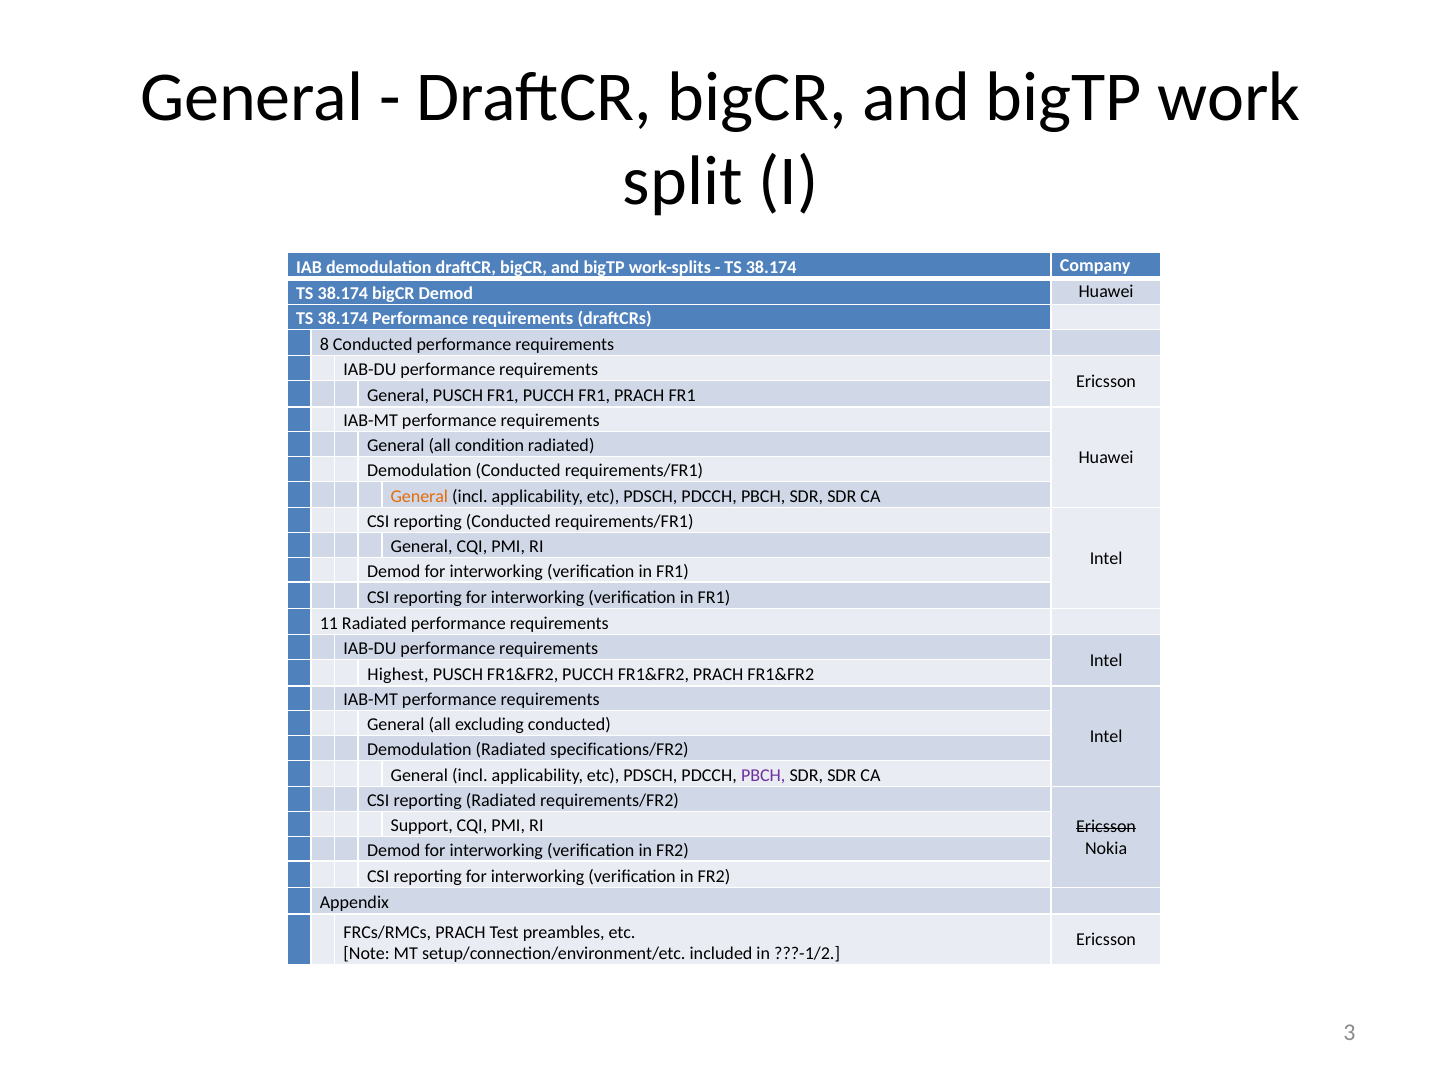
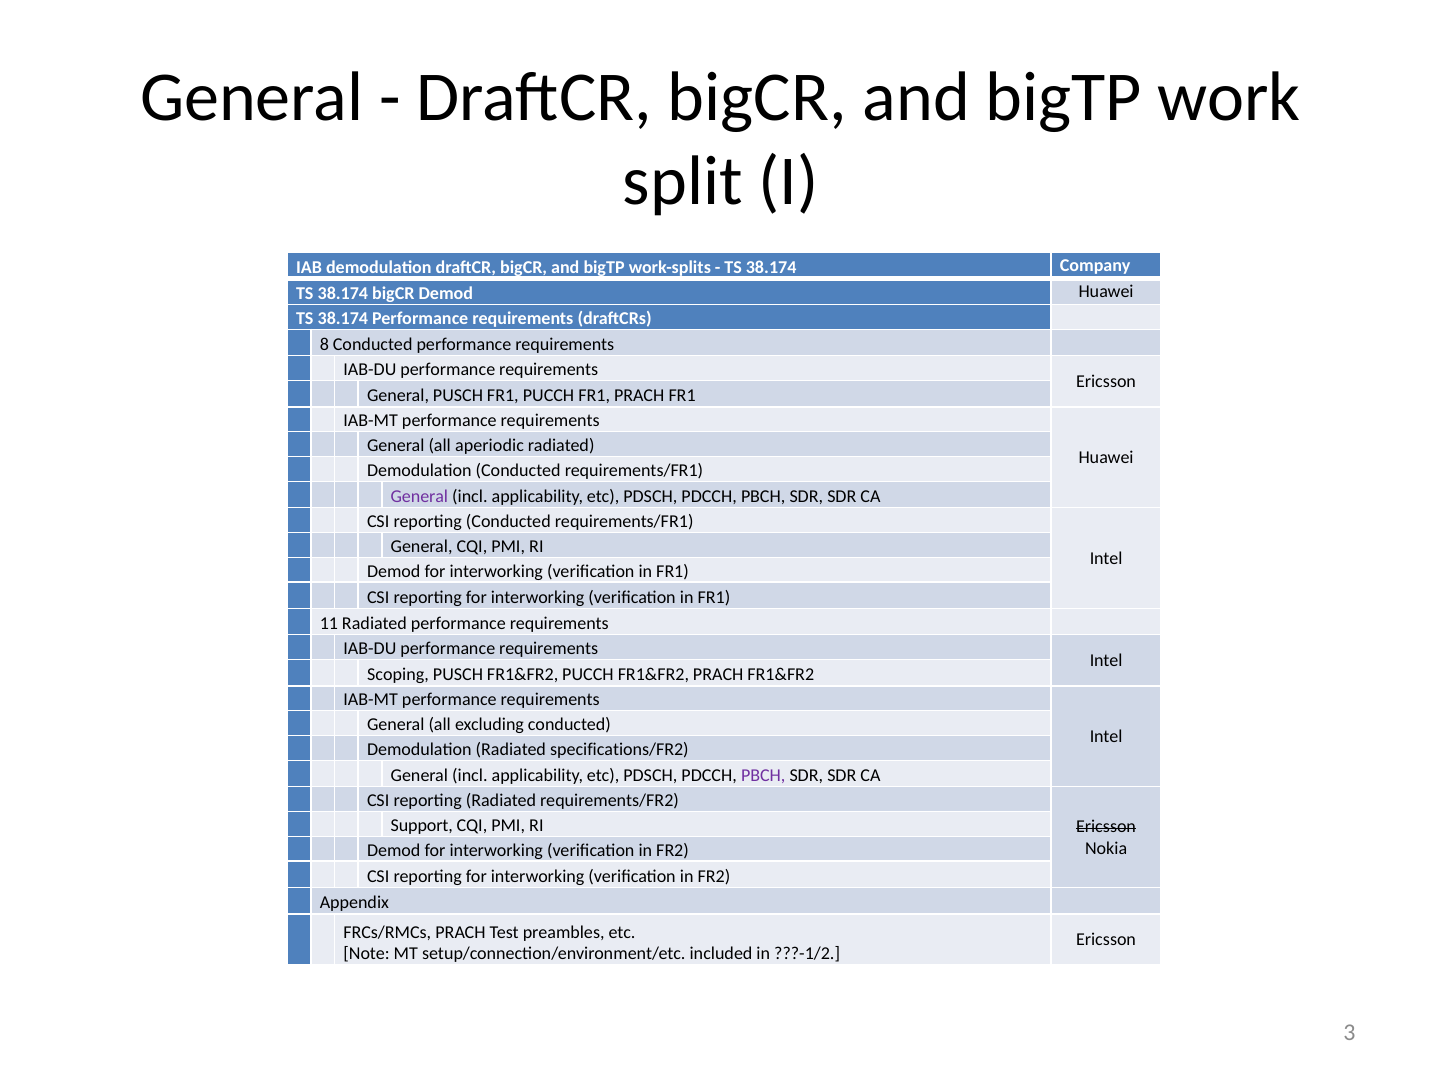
condition: condition -> aperiodic (489, 446)
General colour: orange -> purple (419, 497)
Highest: Highest -> Scoping (398, 675)
